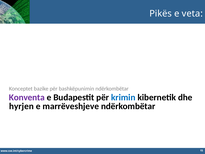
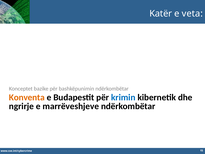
Pikës: Pikës -> Katër (161, 14)
Konventa colour: purple -> orange (27, 97)
hyrjen: hyrjen -> ngrirje (21, 106)
